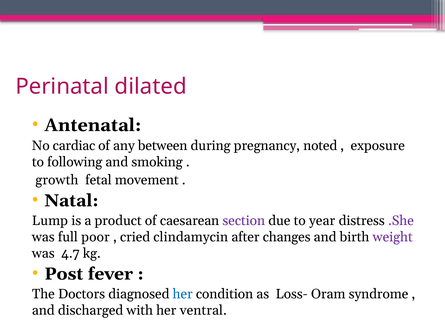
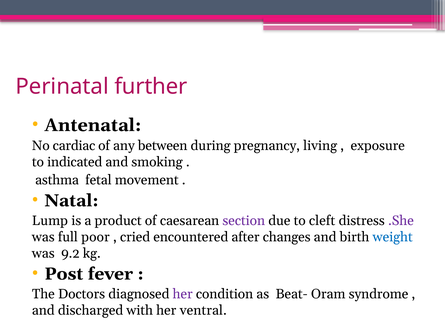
dilated: dilated -> further (151, 87)
noted: noted -> living (320, 146)
following: following -> indicated (75, 162)
growth: growth -> asthma (57, 180)
year: year -> cleft (322, 221)
clindamycin: clindamycin -> encountered (191, 238)
weight colour: purple -> blue (393, 238)
4.7: 4.7 -> 9.2 (70, 254)
her colour: blue -> purple (183, 295)
Loss-: Loss- -> Beat- (292, 295)
